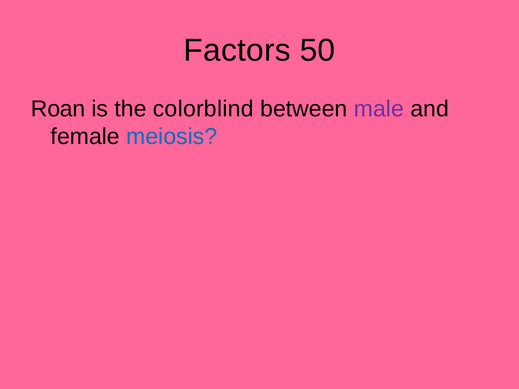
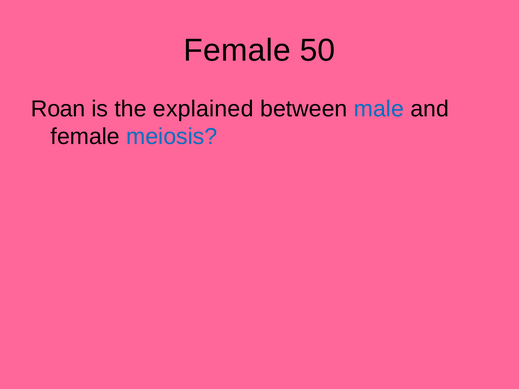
Factors: Factors -> Female (237, 50)
colorblind: colorblind -> explained (203, 109)
male colour: purple -> blue (379, 109)
